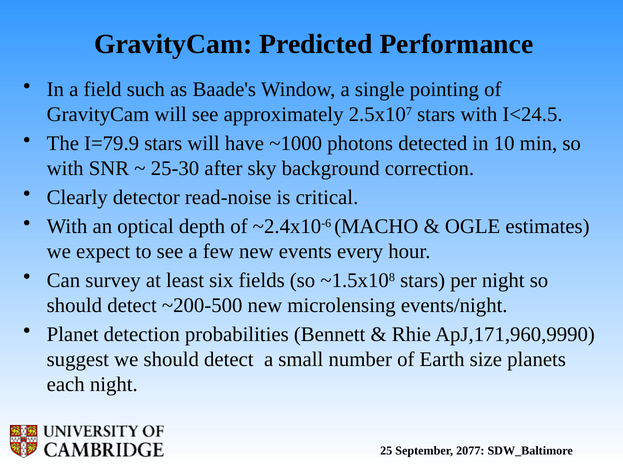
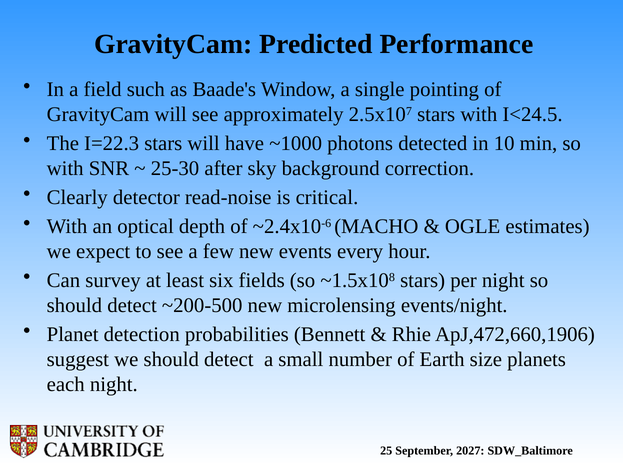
I=79.9: I=79.9 -> I=22.3 (112, 144)
ApJ,171,960,9990: ApJ,171,960,9990 -> ApJ,472,660,1906 (515, 335)
2077: 2077 -> 2027 (470, 451)
